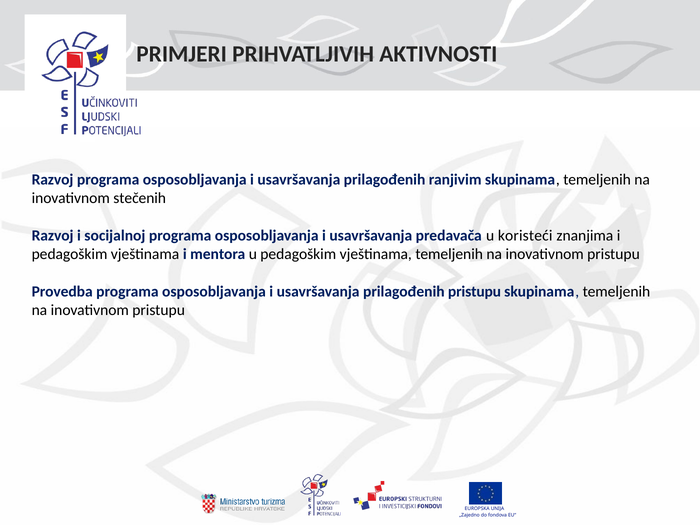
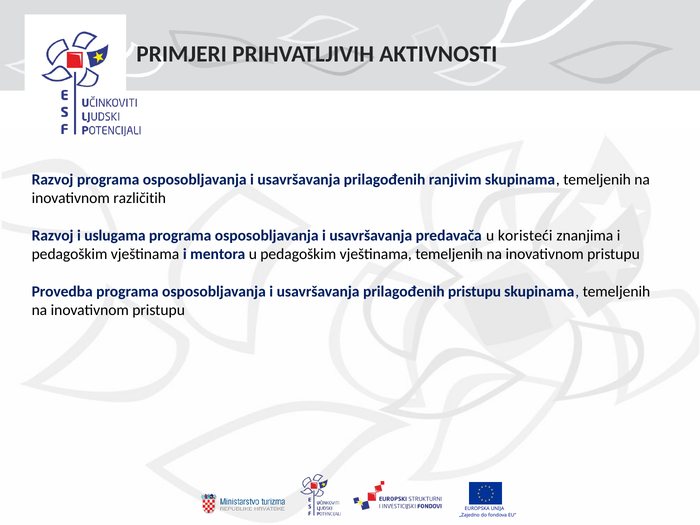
stečenih: stečenih -> različitih (140, 198)
socijalnoj: socijalnoj -> uslugama (115, 236)
